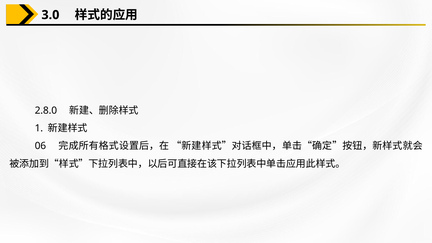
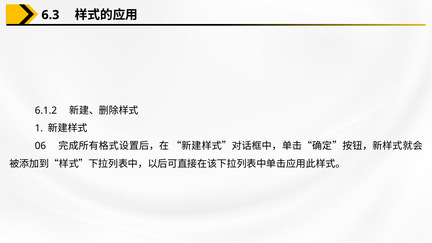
3.0: 3.0 -> 6.3 (50, 15)
2.8.0: 2.8.0 -> 6.1.2 (46, 110)
